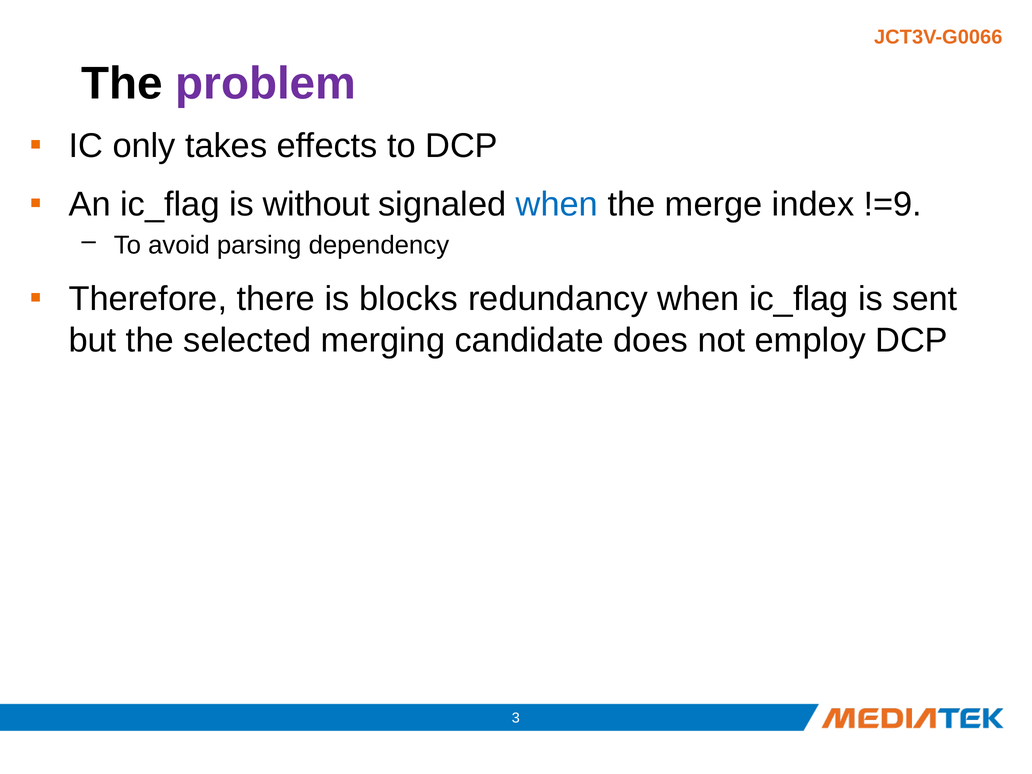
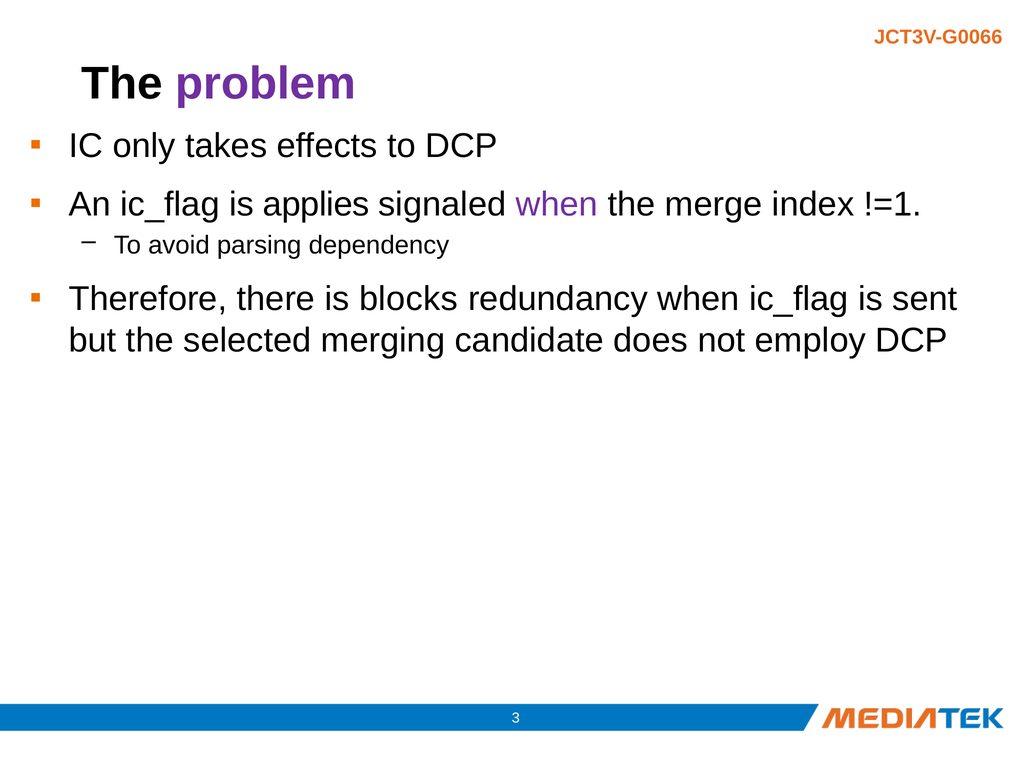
without: without -> applies (316, 204)
when colour: blue -> purple (557, 204)
!=9: !=9 -> !=1 (893, 204)
